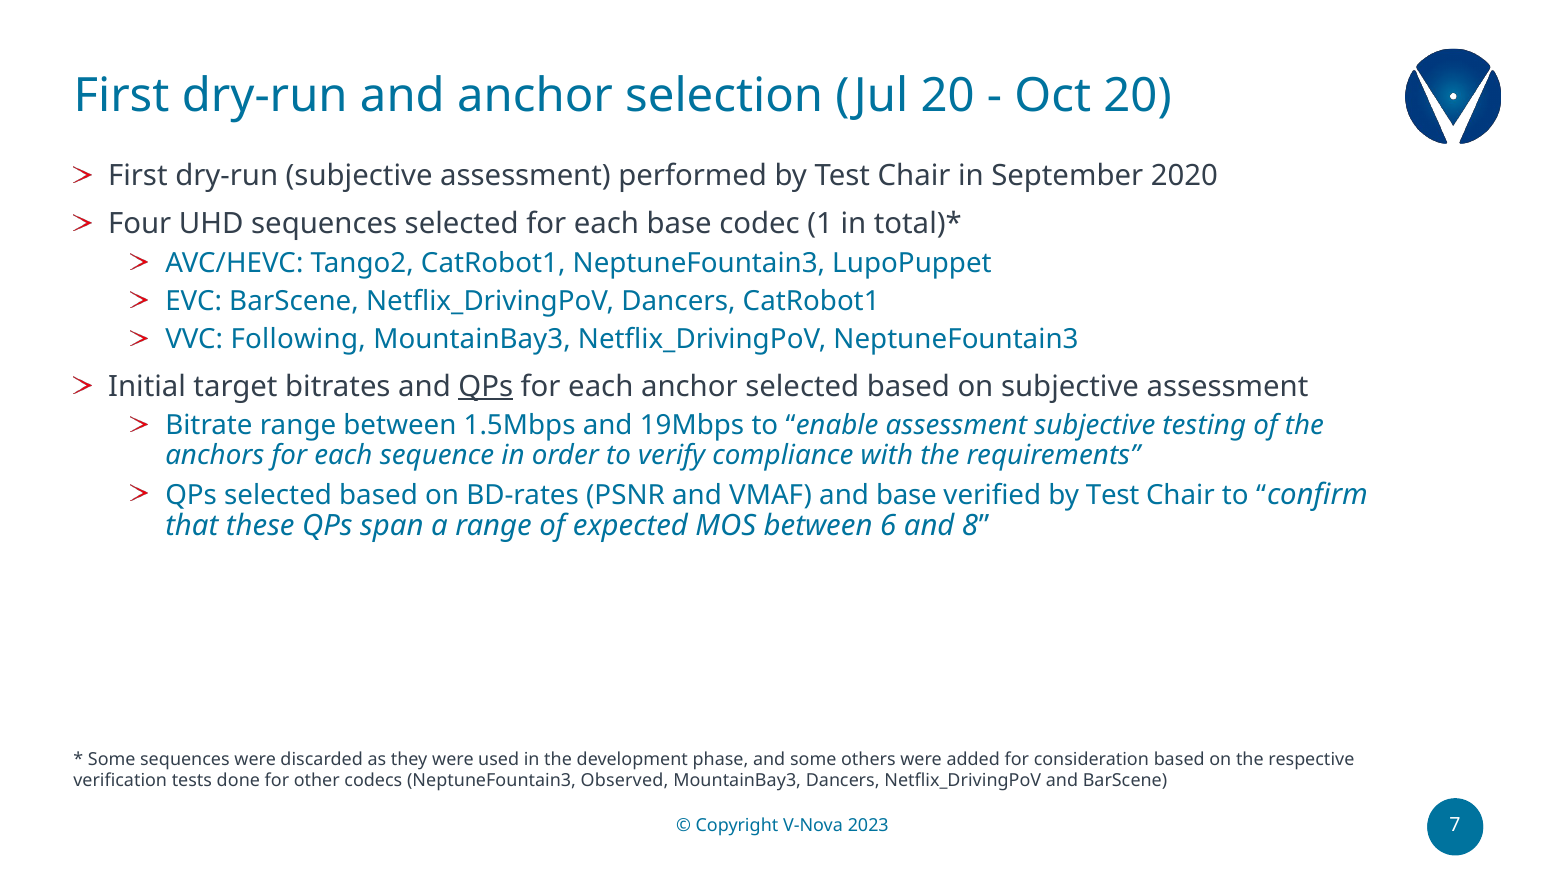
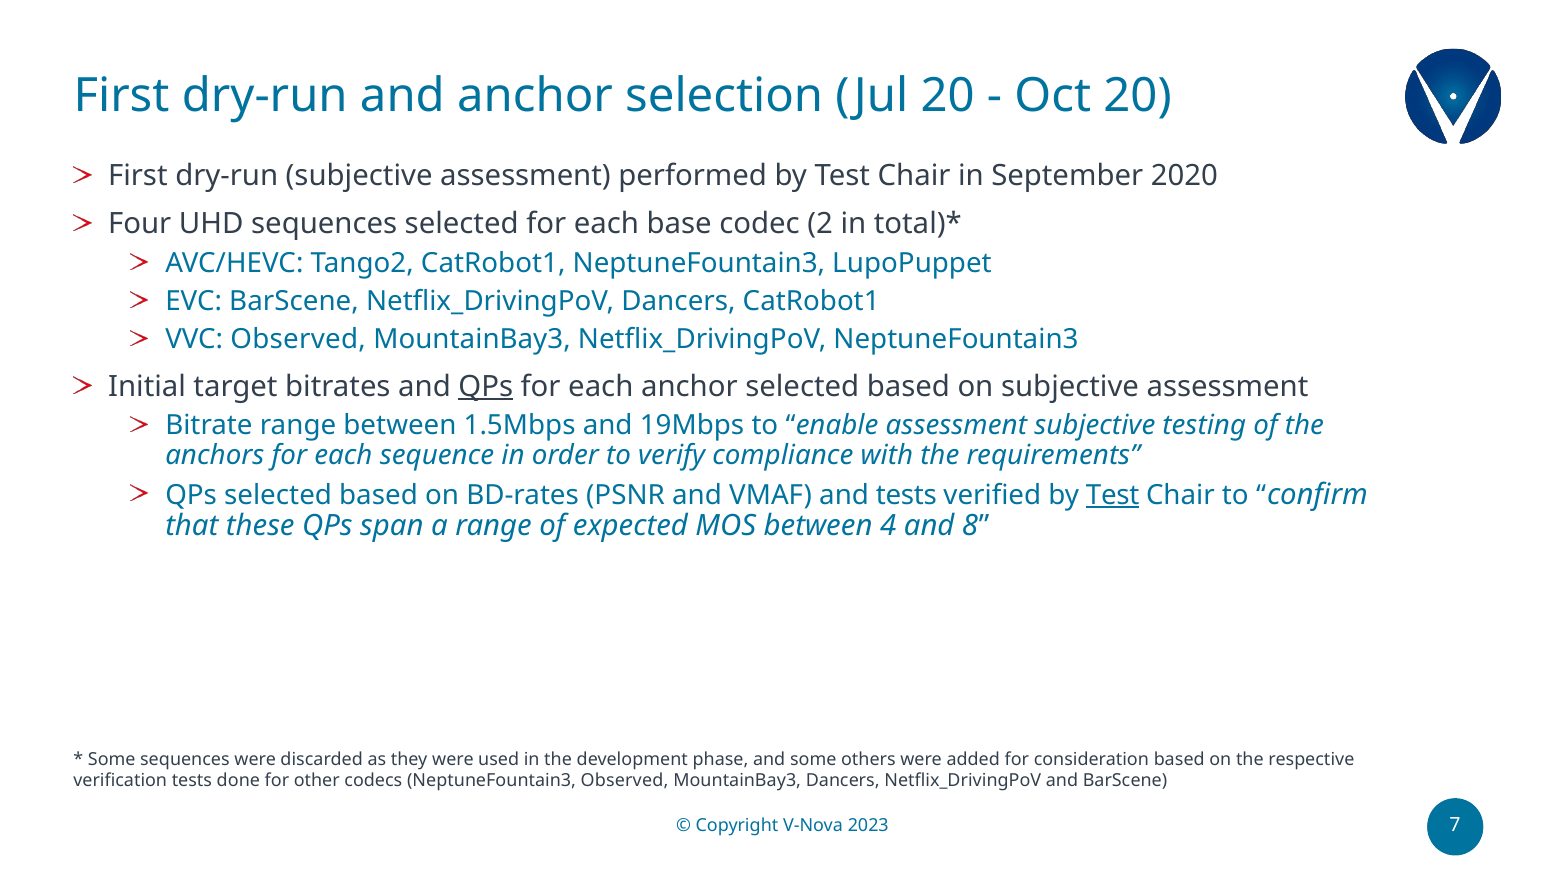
1: 1 -> 2 (820, 224)
VVC Following: Following -> Observed (298, 339)
and base: base -> tests (906, 495)
Test underline: none -> present (1113, 495)
6: 6 -> 4 (888, 526)
